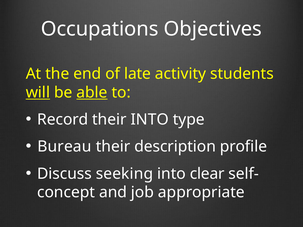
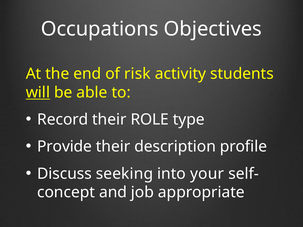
late: late -> risk (137, 74)
able underline: present -> none (92, 93)
their INTO: INTO -> ROLE (150, 120)
Bureau: Bureau -> Provide (65, 147)
clear: clear -> your (207, 174)
